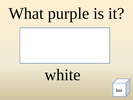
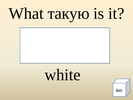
purple: purple -> такую (69, 13)
